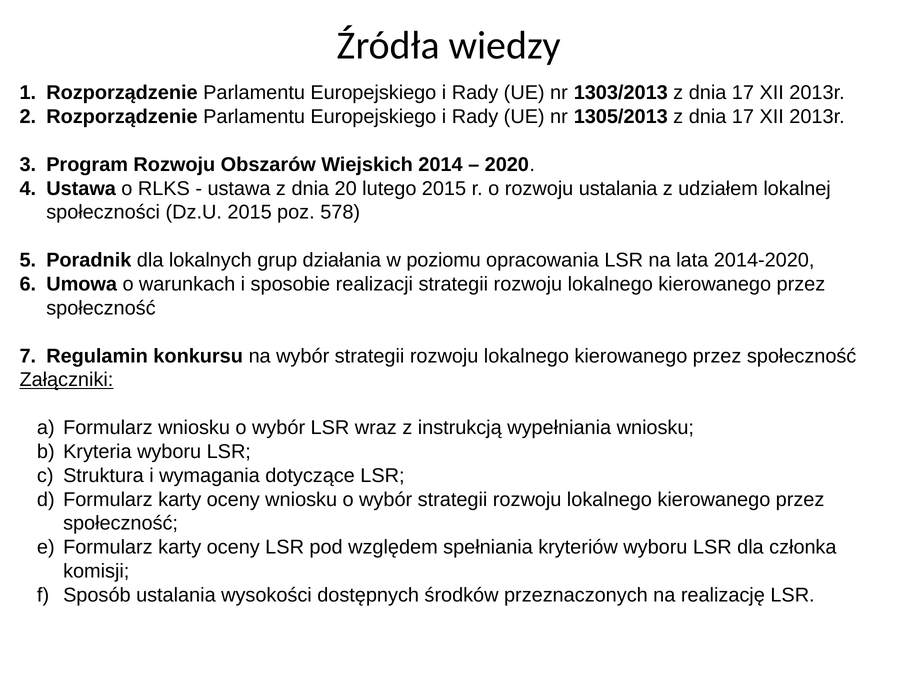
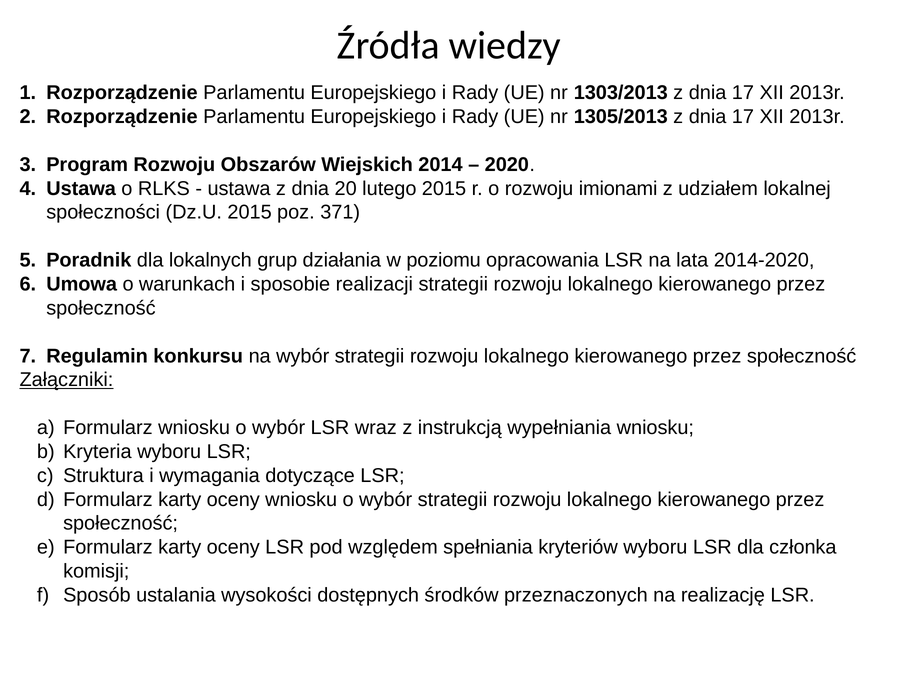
rozwoju ustalania: ustalania -> imionami (618, 189)
578: 578 -> 371 (340, 213)
